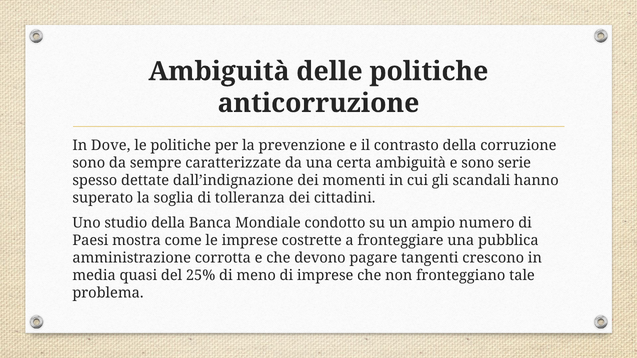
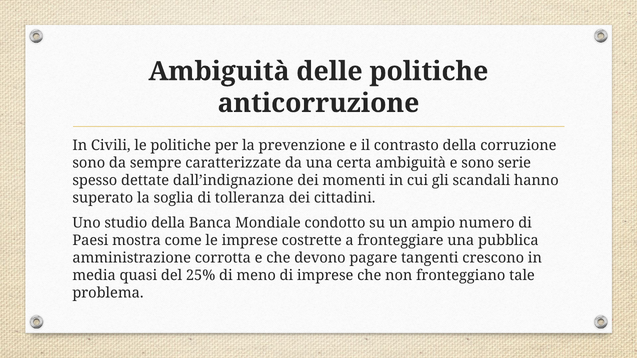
Dove: Dove -> Civili (111, 146)
